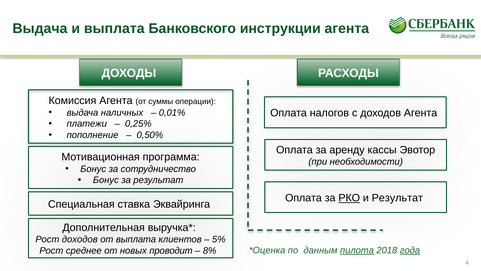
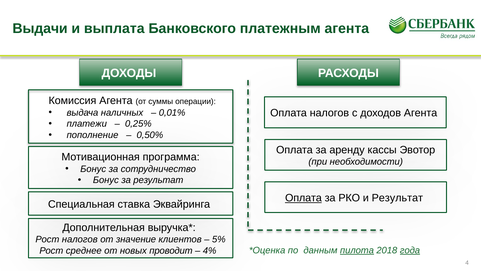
Выдача: Выдача -> Выдачи (40, 28)
инструкции: инструкции -> платежным (280, 28)
Оплата underline: none -> present (303, 198)
РКО underline: present -> none (349, 198)
Рост доходов: доходов -> налогов (80, 239)
от выплата: выплата -> значение (136, 239)
8%: 8% -> 4% (210, 250)
